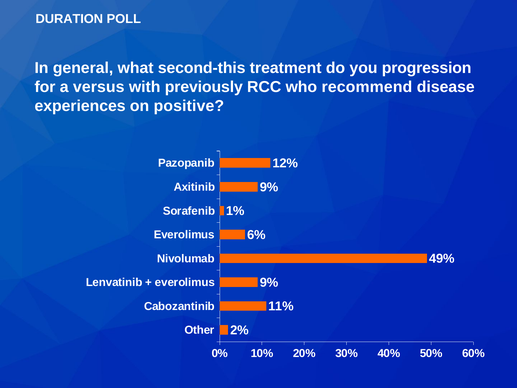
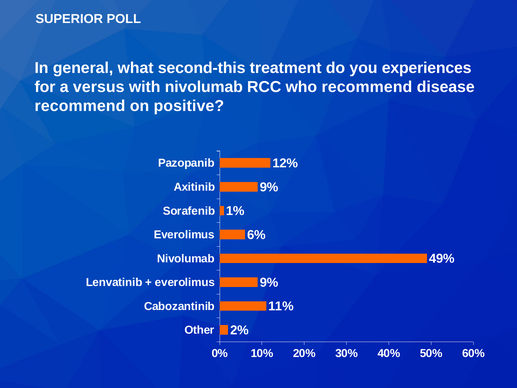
DURATION: DURATION -> SUPERIOR (69, 19)
progression: progression -> experiences (427, 68)
with previously: previously -> nivolumab (204, 87)
experiences: experiences -> recommend (80, 106)
